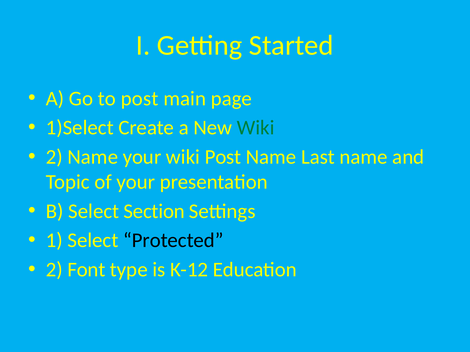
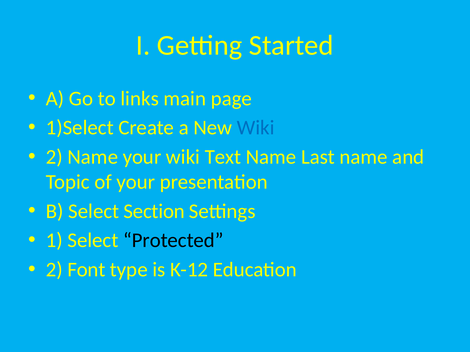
to post: post -> links (140, 99)
Wiki colour: green -> blue (256, 128)
wiki Post: Post -> Text (223, 157)
